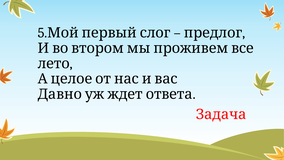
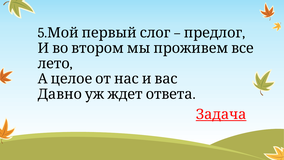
Задача underline: none -> present (221, 114)
